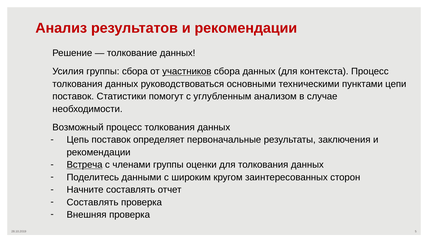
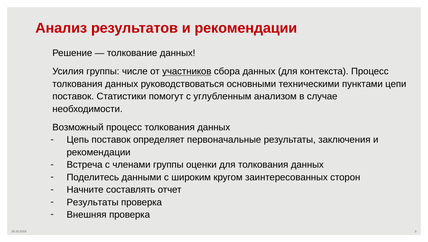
группы сбора: сбора -> числе (135, 72)
Встреча underline: present -> none (85, 165)
Составлять: Составлять -> Результаты (93, 203)
